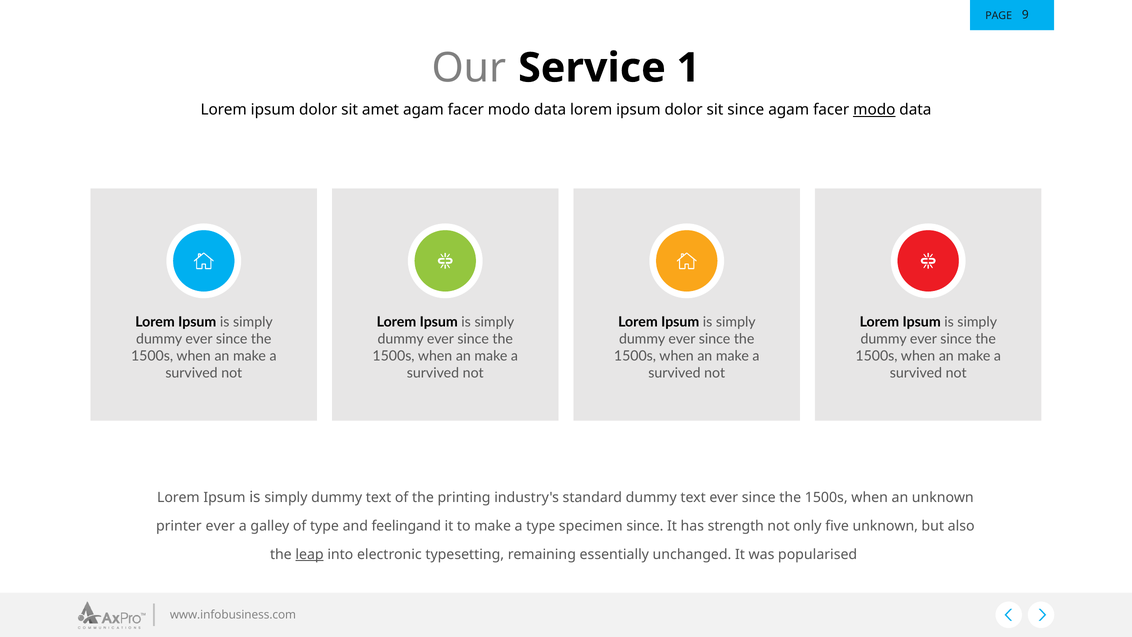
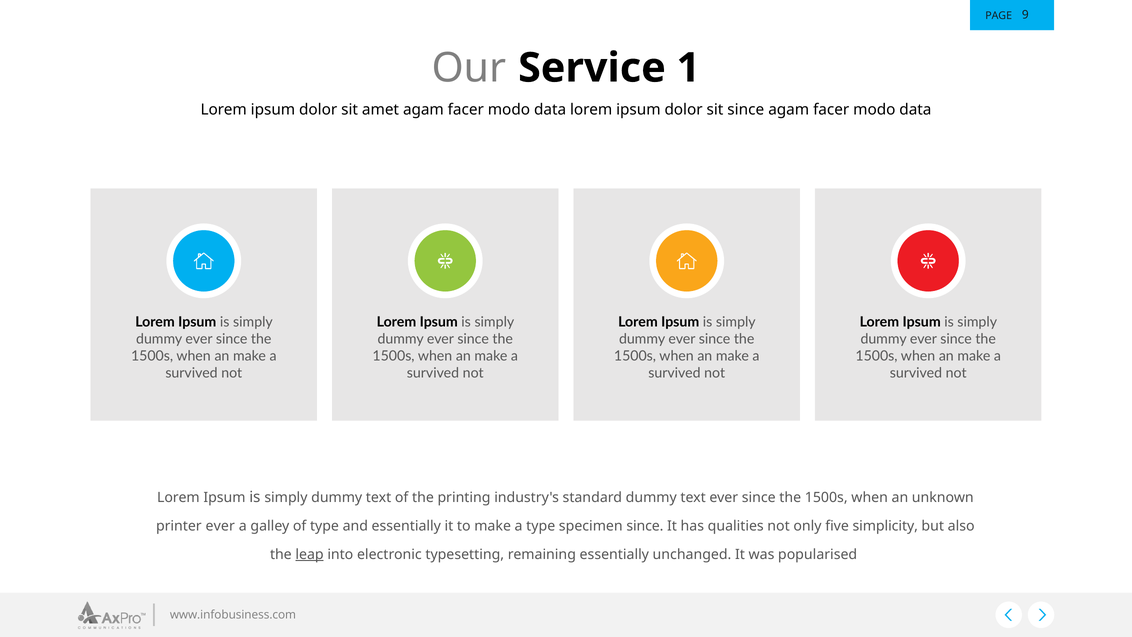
modo underline: present -> none (874, 110)
and feelingand: feelingand -> essentially (406, 526)
strength: strength -> qualities (736, 526)
five unknown: unknown -> simplicity (885, 526)
